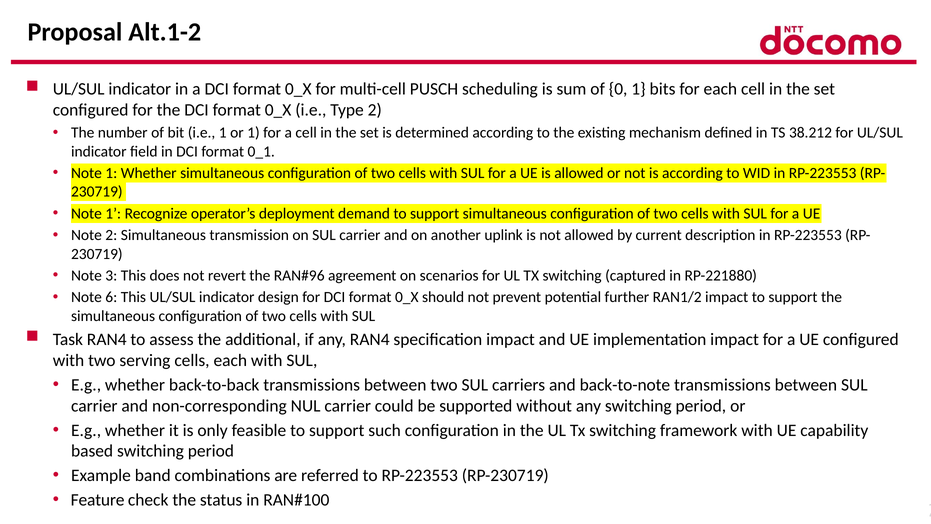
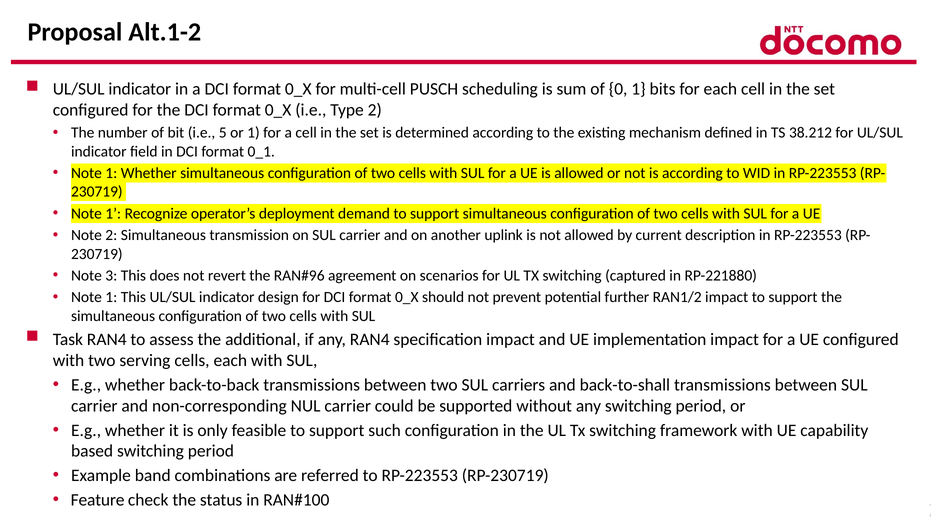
i.e 1: 1 -> 5 (223, 133)
6: 6 -> 1 (111, 297)
back-to-note: back-to-note -> back-to-shall (625, 385)
